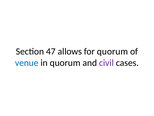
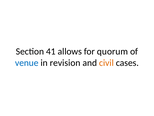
47: 47 -> 41 (51, 51)
in quorum: quorum -> revision (65, 63)
civil colour: purple -> orange (106, 63)
